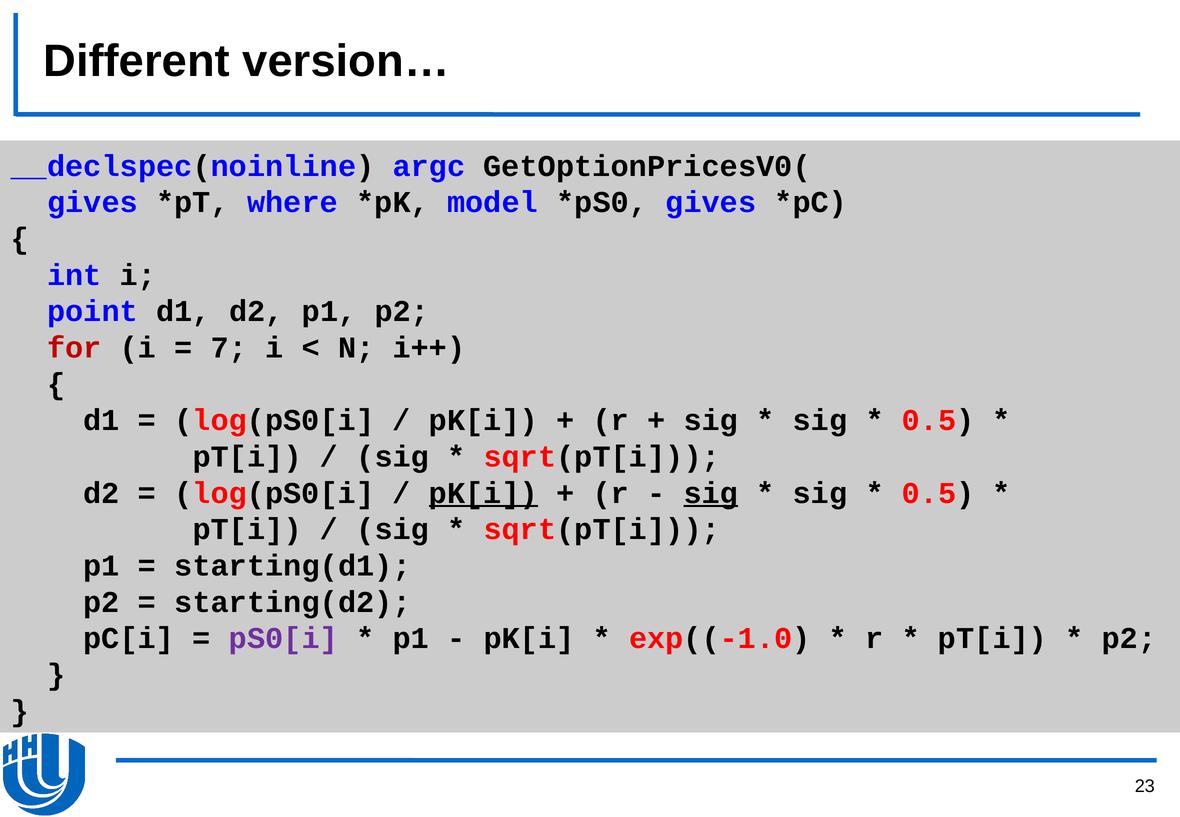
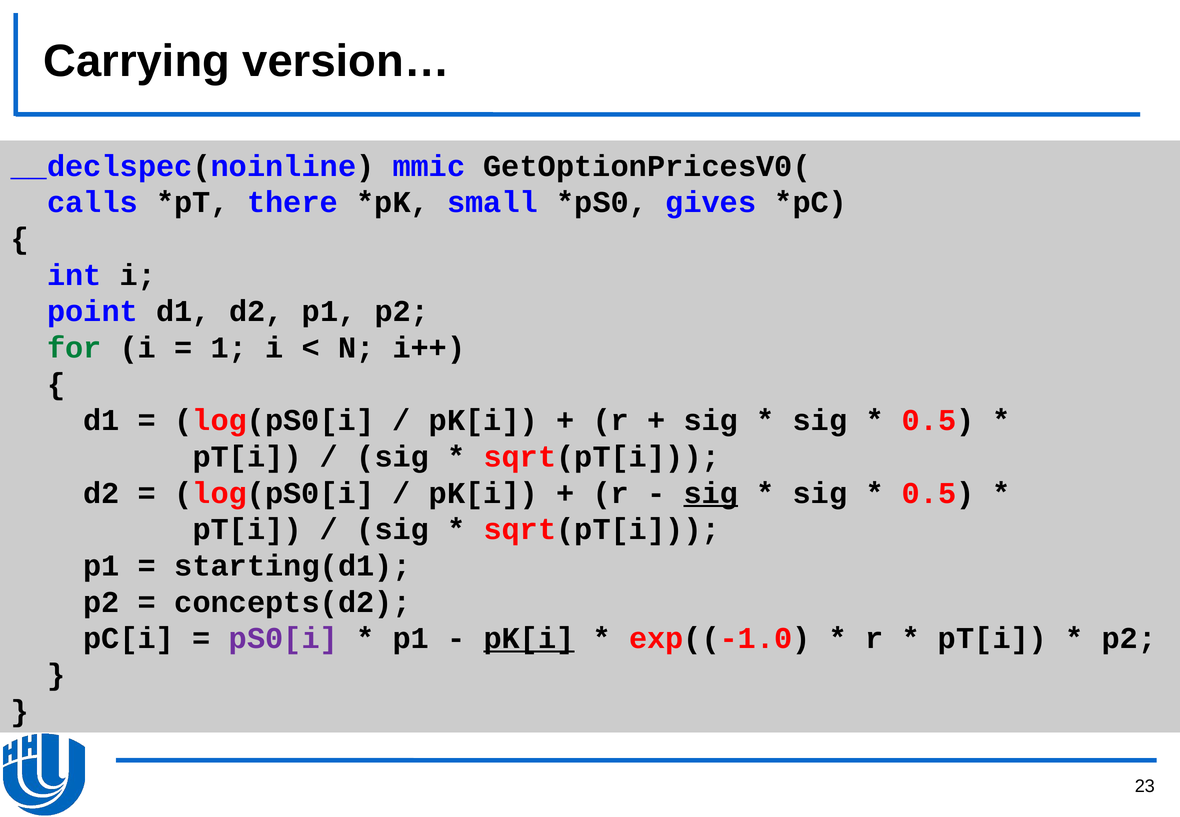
Different: Different -> Carrying (137, 61)
argc: argc -> mmic (429, 166)
gives: gives -> calls (92, 202)
where: where -> there (293, 202)
model: model -> small (493, 202)
for colour: red -> green (74, 348)
7: 7 -> 1 (229, 348)
pK[i underline: present -> none (483, 493)
starting(d2: starting(d2 -> concepts(d2 (293, 602)
pK[i underline: none -> present (529, 638)
